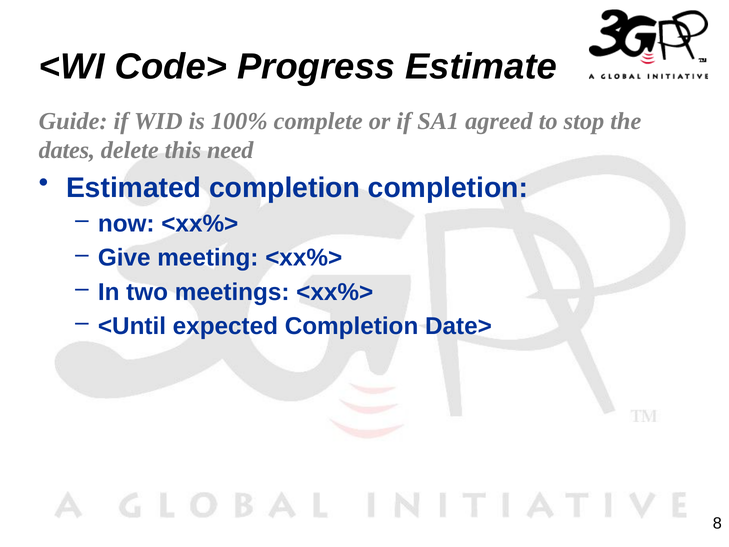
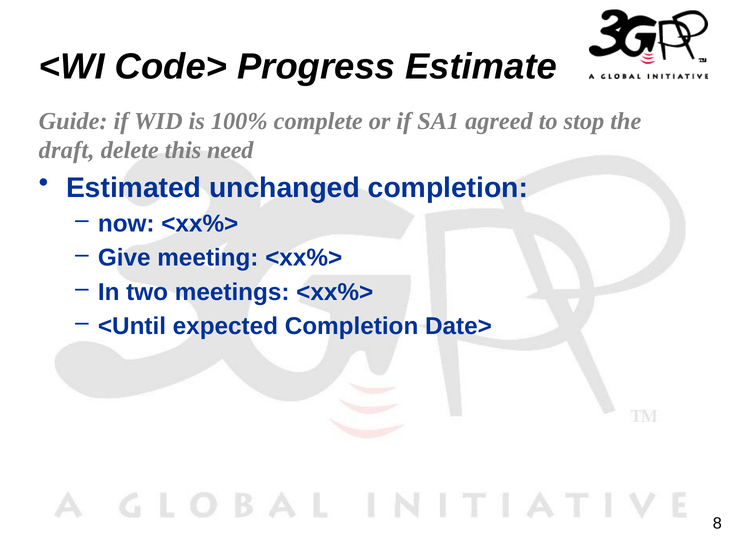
dates: dates -> draft (67, 150)
Estimated completion: completion -> unchanged (285, 188)
